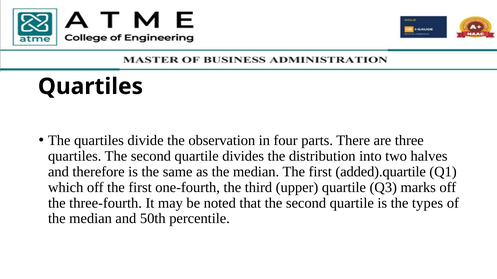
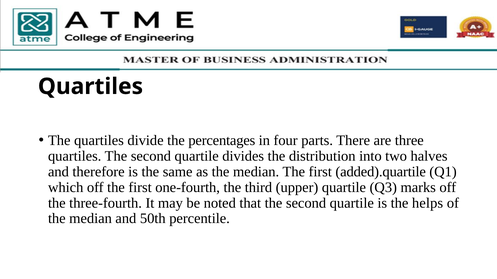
observation: observation -> percentages (222, 141)
types: types -> helps (428, 203)
